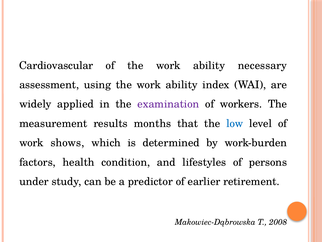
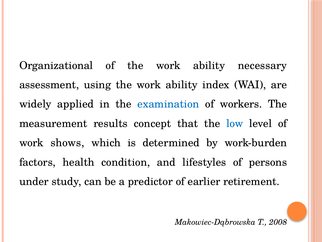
Cardiovascular: Cardiovascular -> Organizational (56, 65)
examination colour: purple -> blue (168, 104)
months: months -> concept (152, 123)
